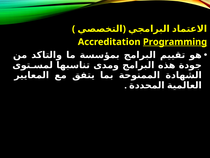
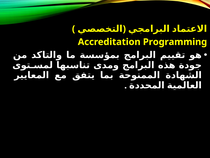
Programming underline: present -> none (175, 42)
